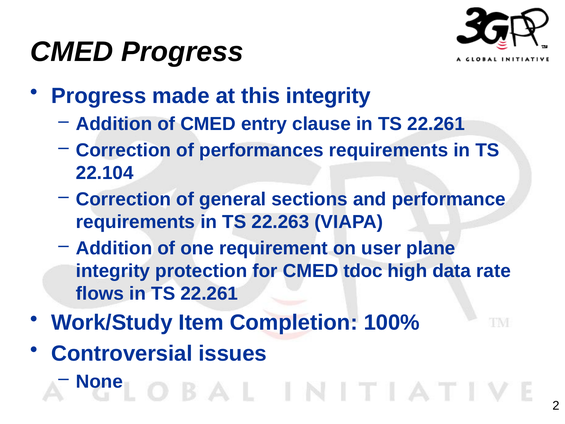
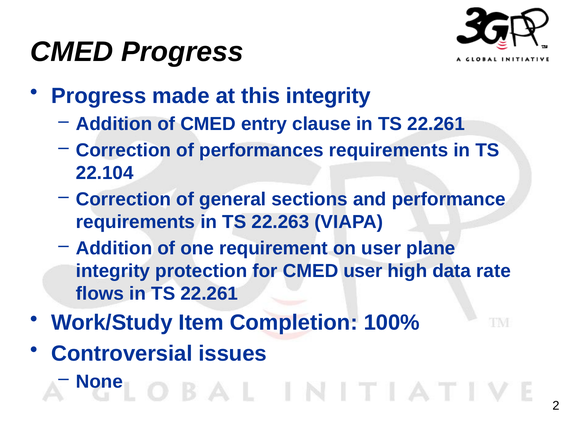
CMED tdoc: tdoc -> user (363, 271)
